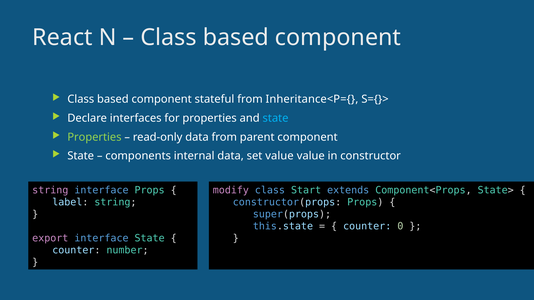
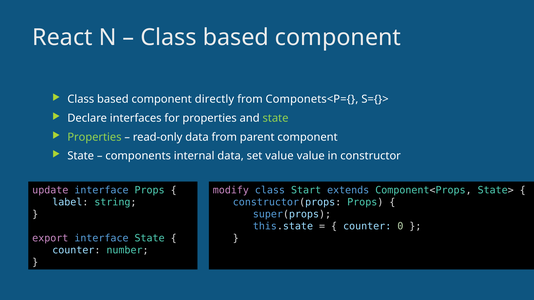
stateful: stateful -> directly (214, 99)
Inheritance<P={: Inheritance<P={ -> Componets<P={ (312, 99)
state colour: light blue -> light green (276, 118)
string: string -> update (50, 190)
